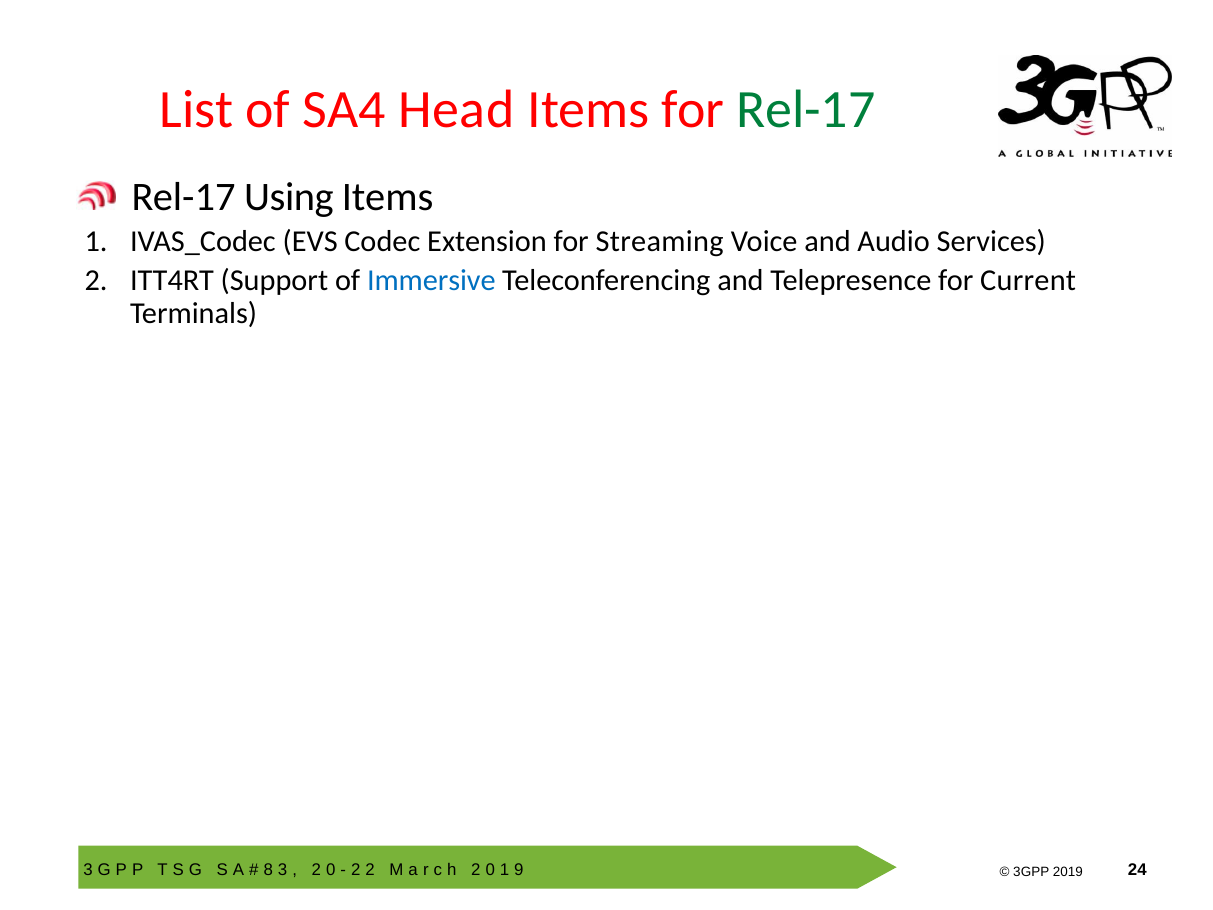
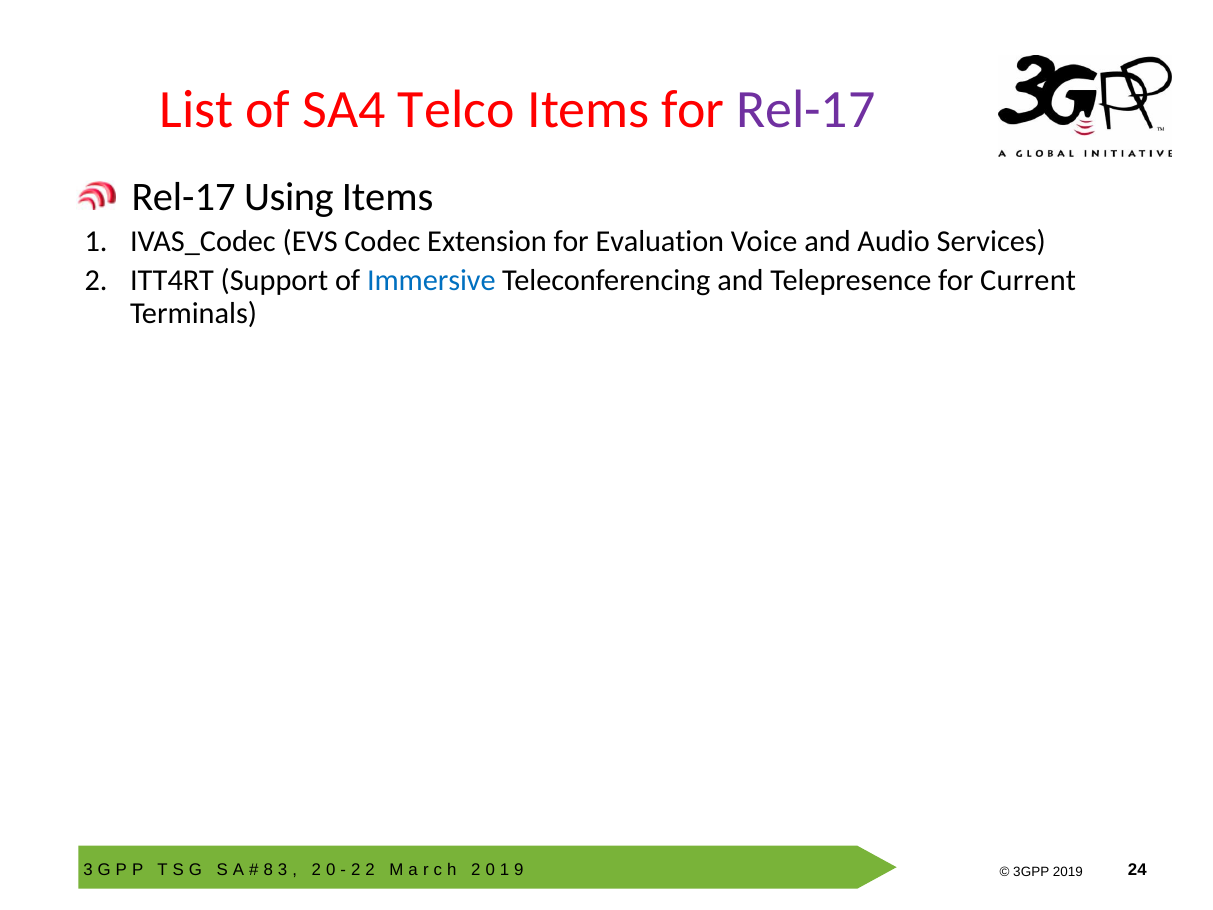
Head: Head -> Telco (456, 110)
Rel-17 colour: green -> purple (806, 110)
Streaming: Streaming -> Evaluation (660, 242)
